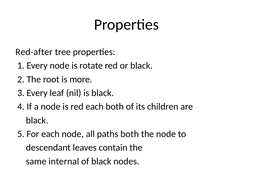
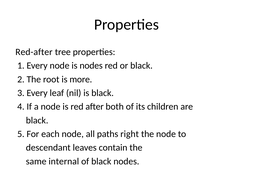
is rotate: rotate -> nodes (91, 66)
red each: each -> after (95, 106)
paths both: both -> right (130, 134)
